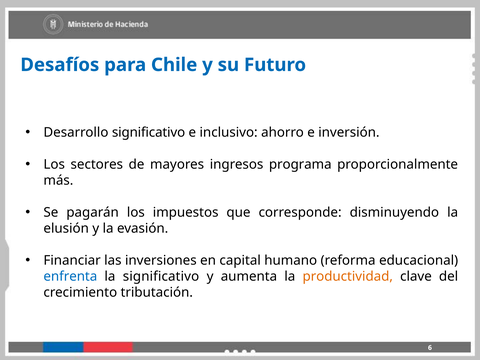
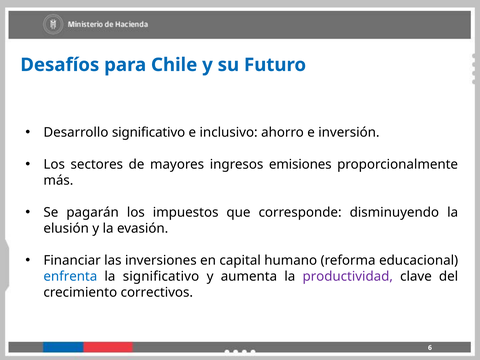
programa: programa -> emisiones (300, 165)
productividad colour: orange -> purple (348, 277)
tributación: tributación -> correctivos (157, 293)
